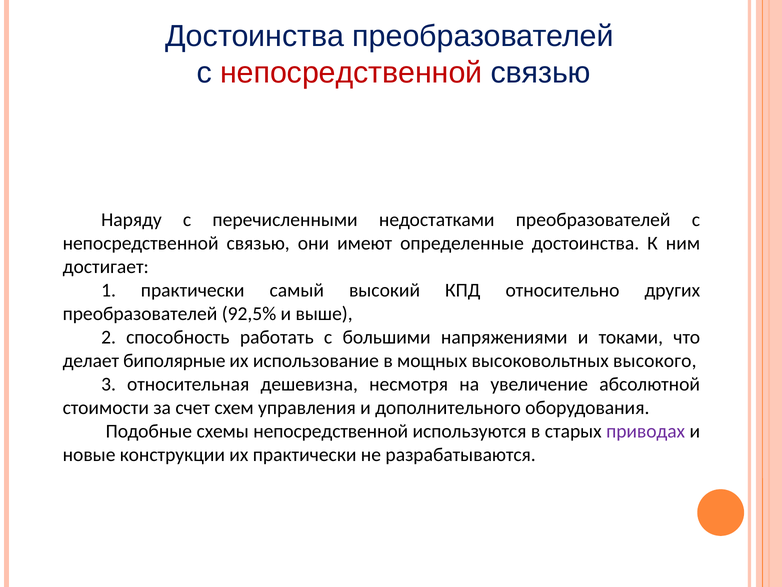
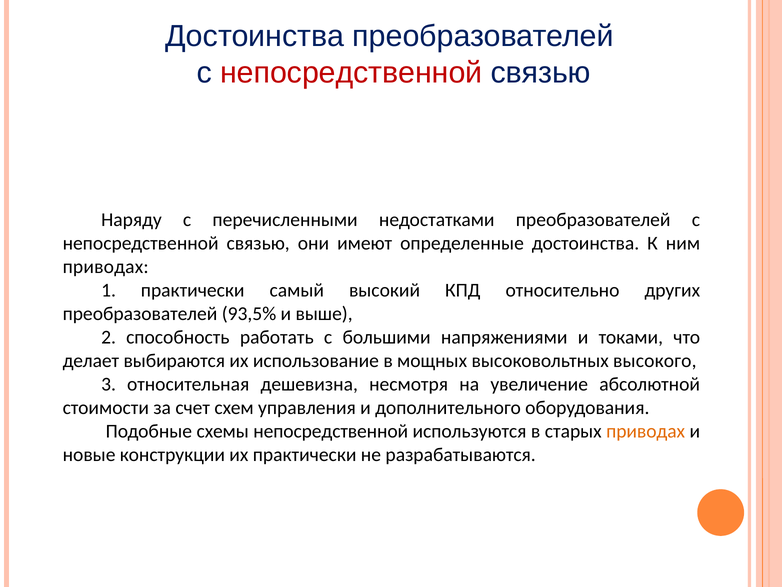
достигает: достигает -> приводах (106, 267)
92,5%: 92,5% -> 93,5% (249, 313)
биполярные: биполярные -> выбираются (174, 360)
приводах colour: purple -> orange (646, 431)
